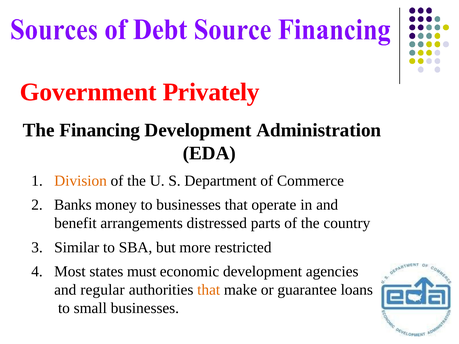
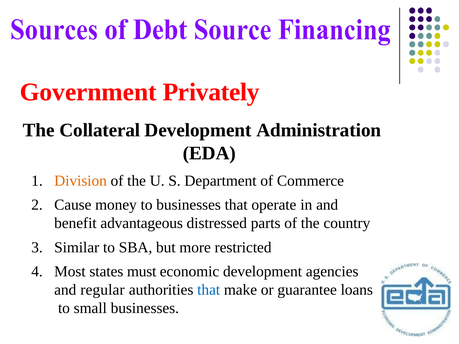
Financing: Financing -> Collateral (100, 130)
Banks: Banks -> Cause (73, 205)
arrangements: arrangements -> advantageous (142, 223)
that colour: orange -> blue (209, 290)
